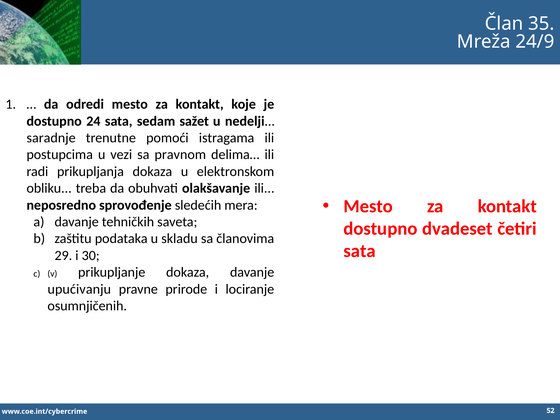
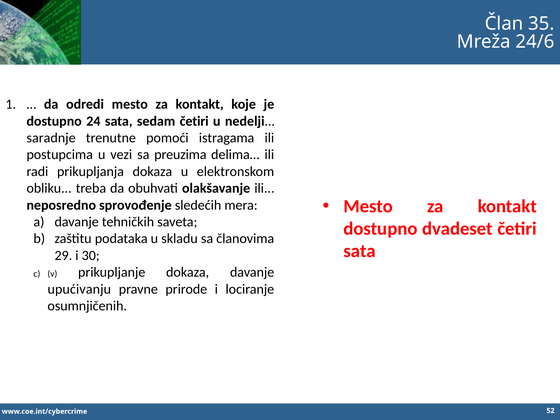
24/9: 24/9 -> 24/6 (535, 42)
sedam sažet: sažet -> četiri (194, 121)
pravnom: pravnom -> preuzima (180, 155)
